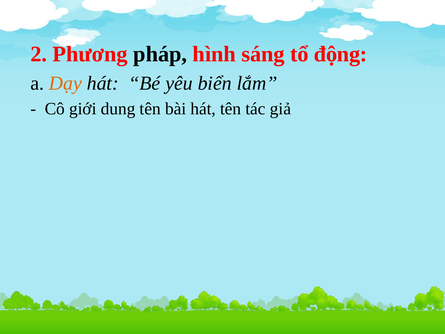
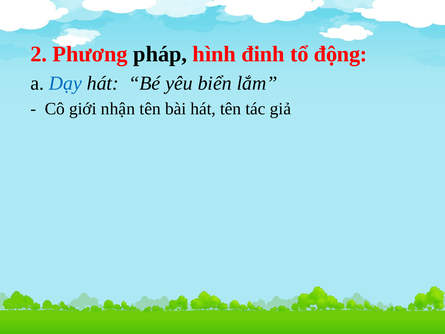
sáng: sáng -> đinh (263, 54)
Dạy colour: orange -> blue (65, 83)
dung: dung -> nhận (118, 109)
